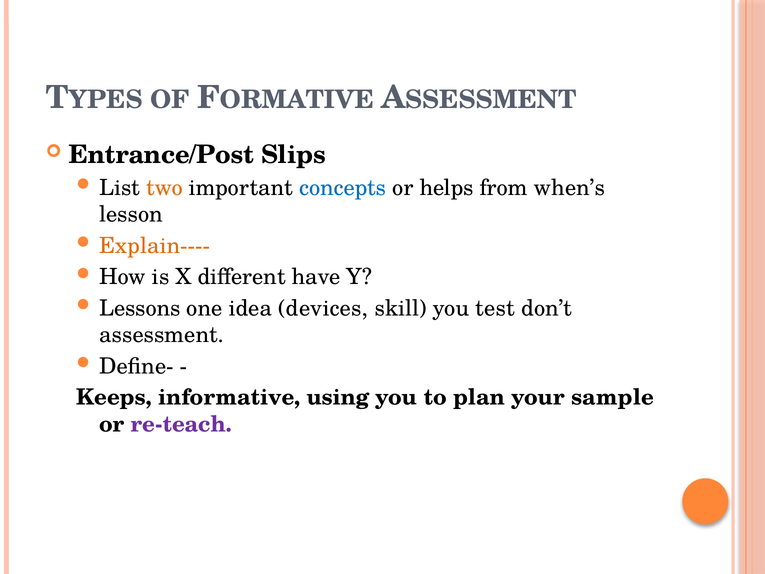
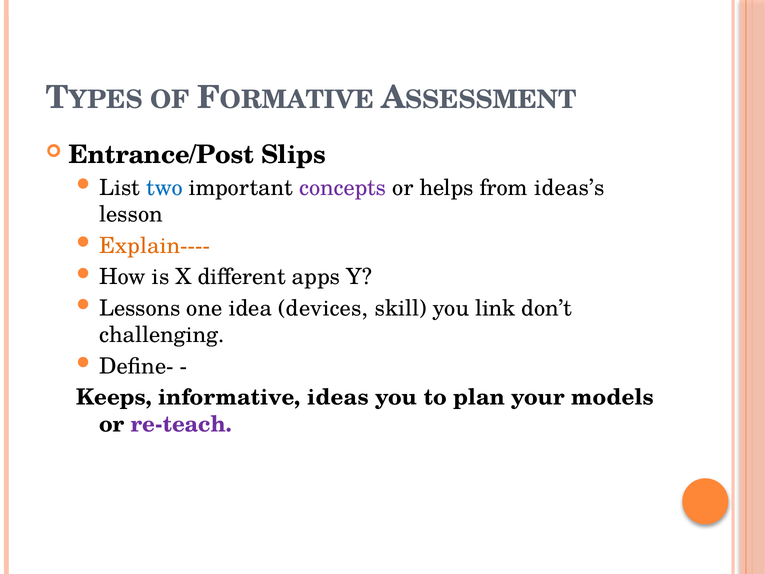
two colour: orange -> blue (165, 188)
concepts colour: blue -> purple (343, 188)
when’s: when’s -> ideas’s (569, 188)
have: have -> apps (316, 277)
test: test -> link (495, 308)
assessment: assessment -> challenging (162, 335)
using: using -> ideas (338, 397)
sample: sample -> models (612, 397)
